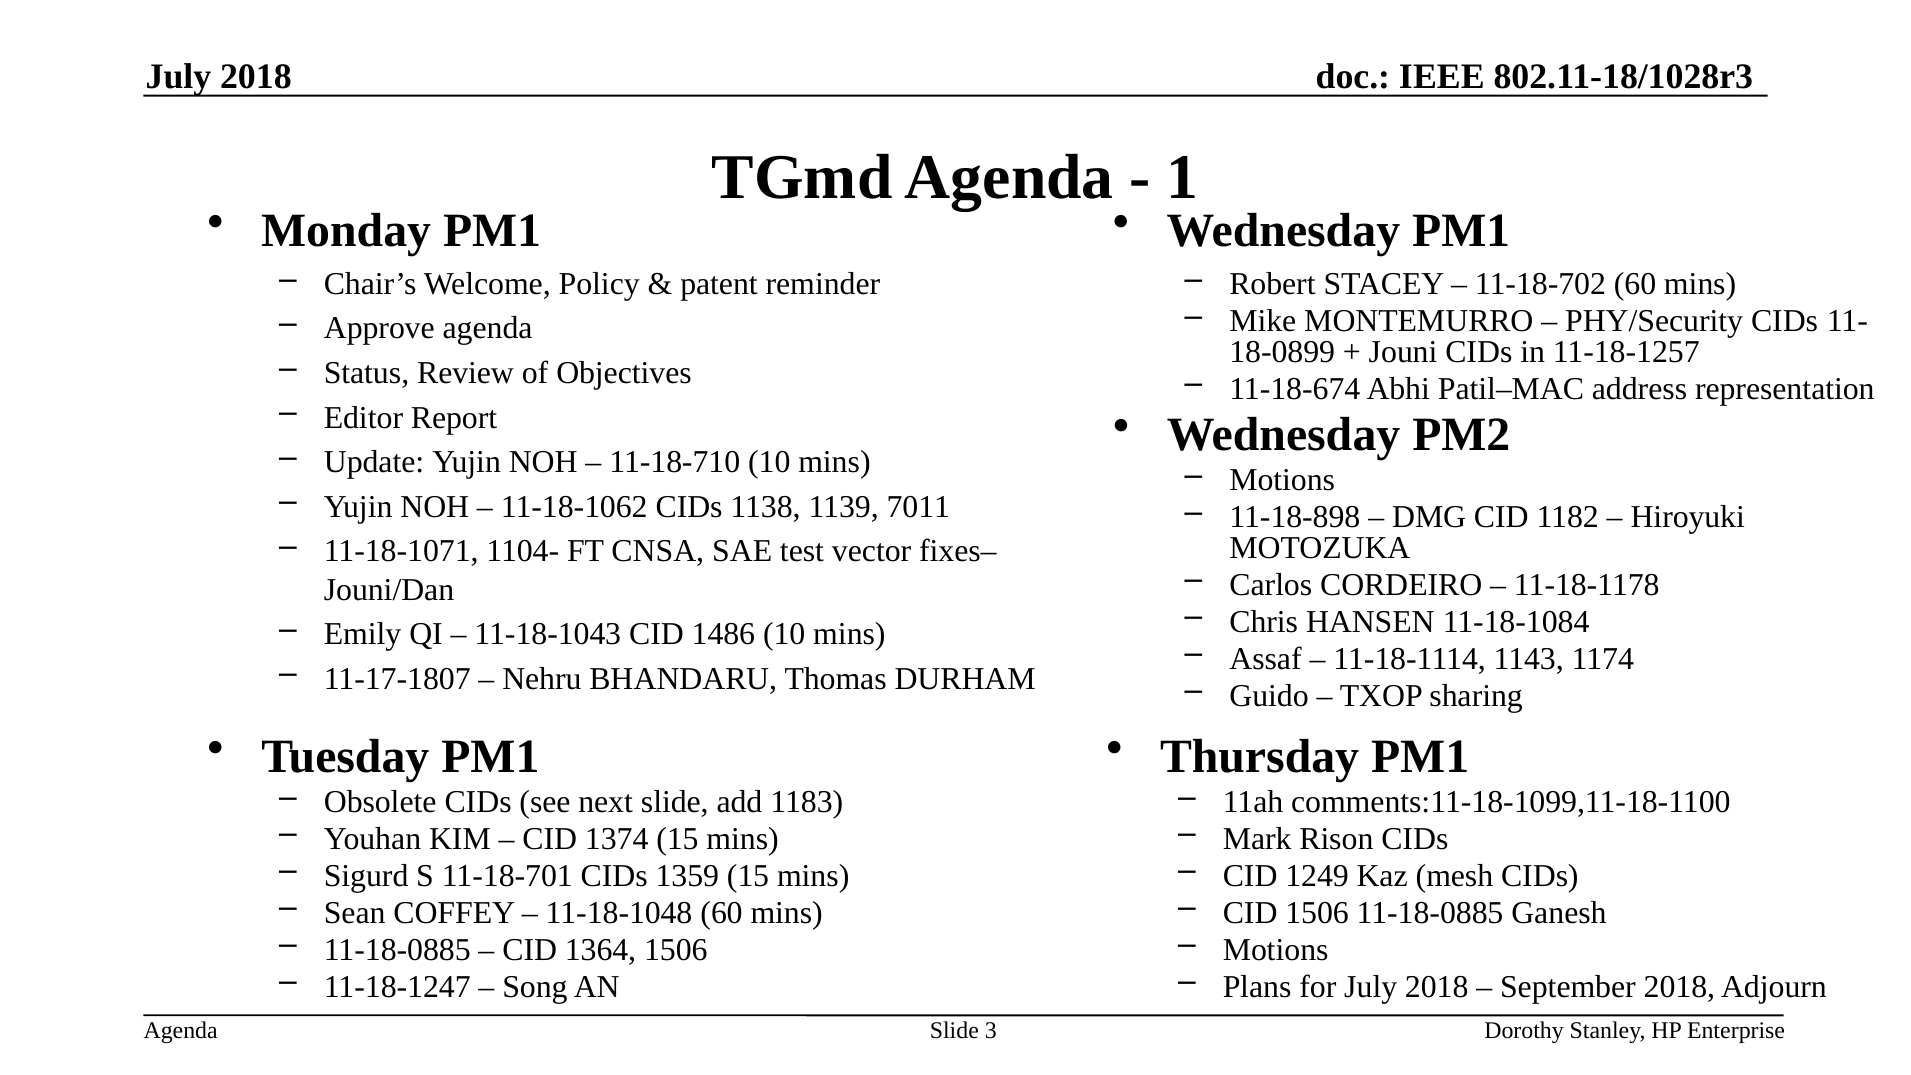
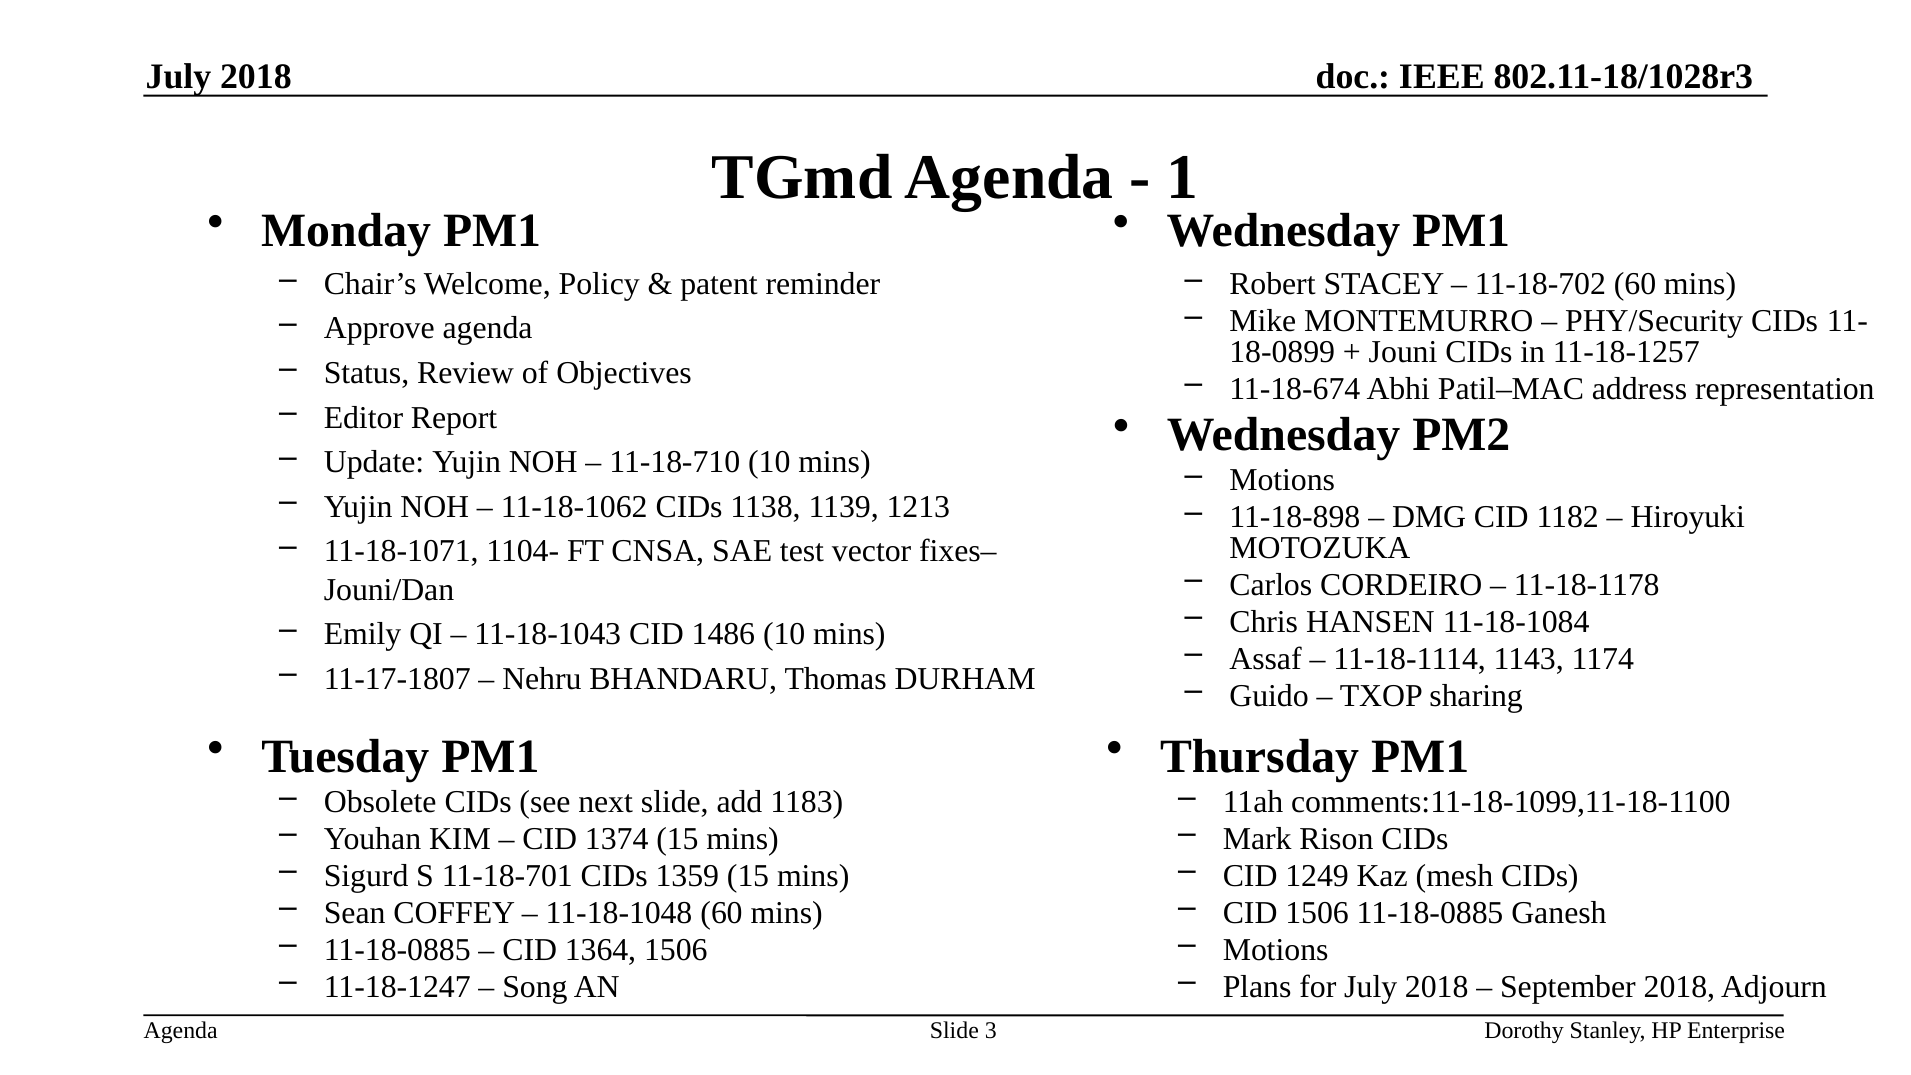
7011: 7011 -> 1213 (918, 507)
